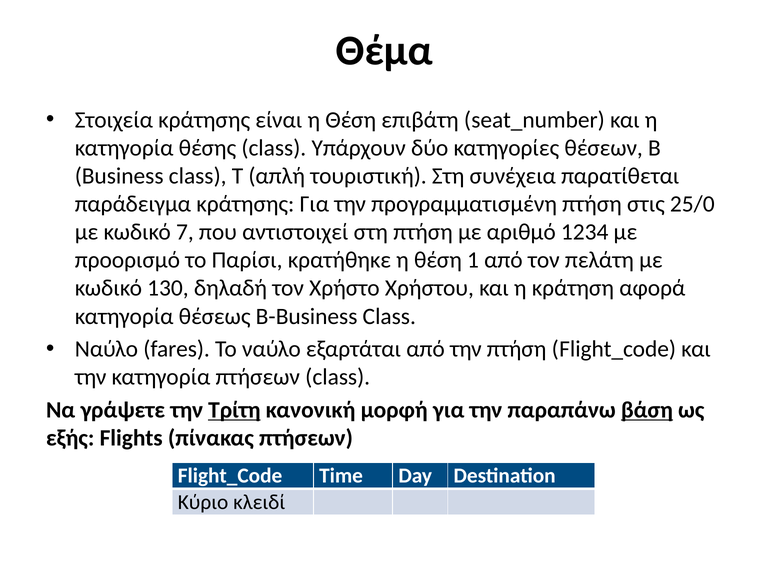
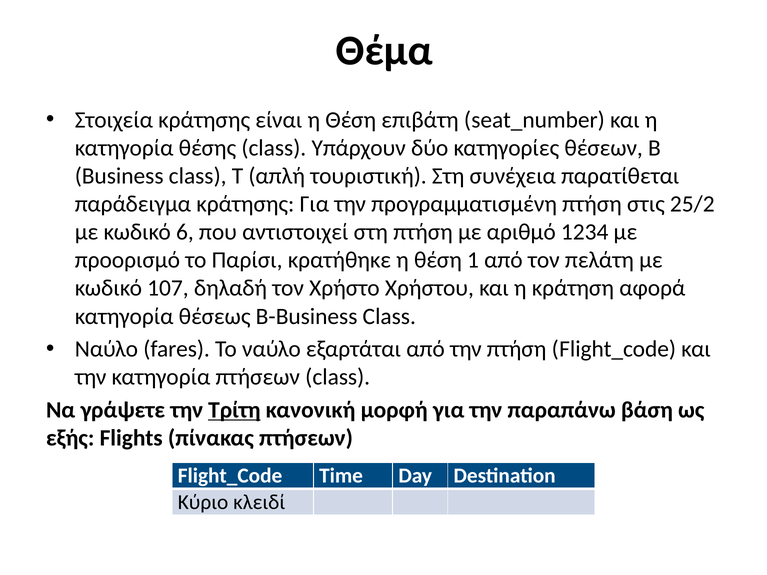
25/0: 25/0 -> 25/2 (692, 204)
7: 7 -> 6 (185, 232)
130: 130 -> 107 (168, 288)
βάση underline: present -> none (647, 410)
